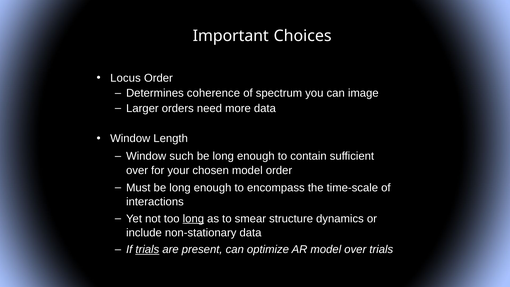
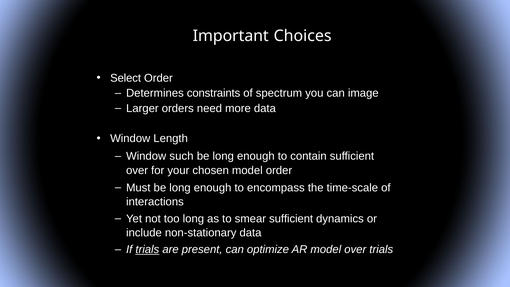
Locus: Locus -> Select (126, 78)
coherence: coherence -> constraints (214, 93)
long underline: present -> none (193, 219)
smear structure: structure -> sufficient (291, 219)
